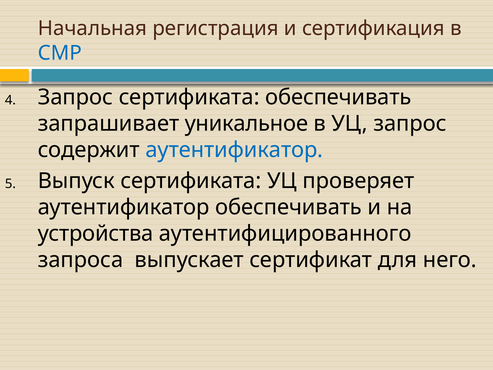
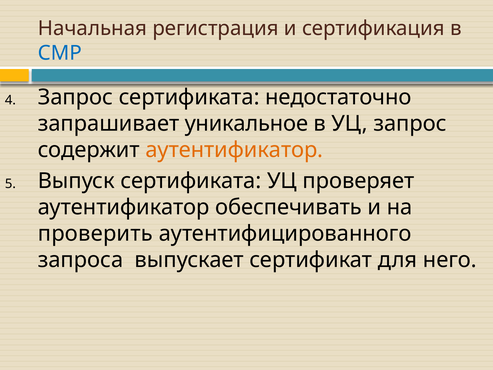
сертификата обеспечивать: обеспечивать -> недостаточно (338, 97)
аутентификатор colour: blue -> orange (234, 150)
устройства: устройства -> проверить (95, 234)
